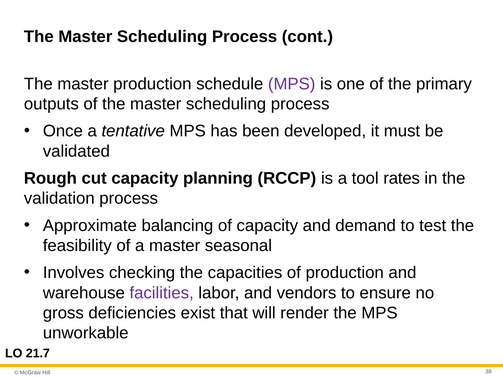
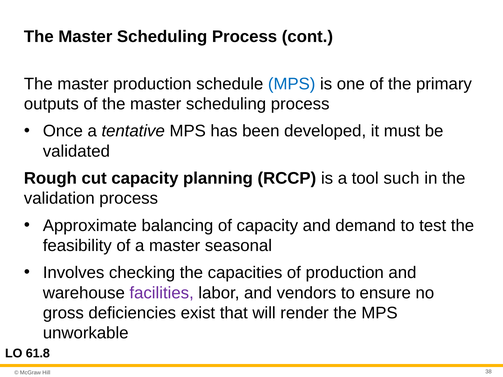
MPS colour: purple -> blue (292, 84)
rates: rates -> such (401, 178)
21.7: 21.7 -> 61.8 (38, 354)
